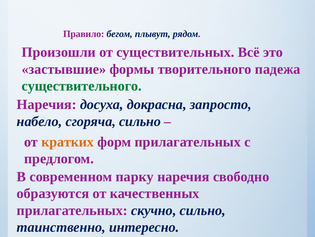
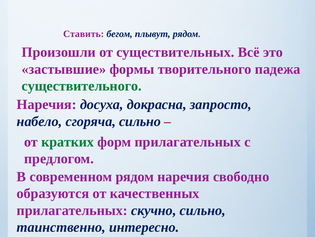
Правило: Правило -> Ставить (84, 34)
кратких colour: orange -> green (68, 141)
современном парку: парку -> рядом (135, 176)
